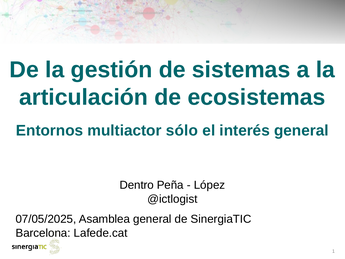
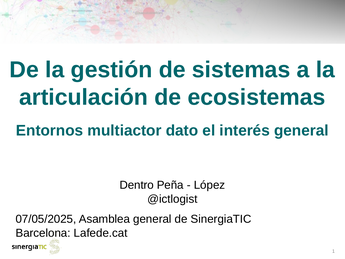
sólo: sólo -> dato (182, 131)
